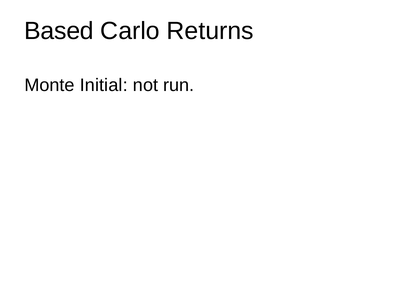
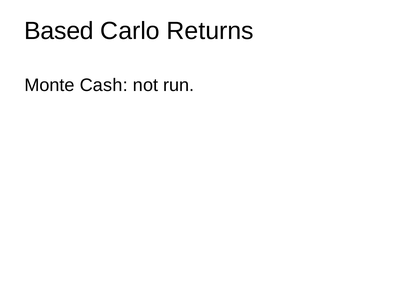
Initial: Initial -> Cash (104, 85)
